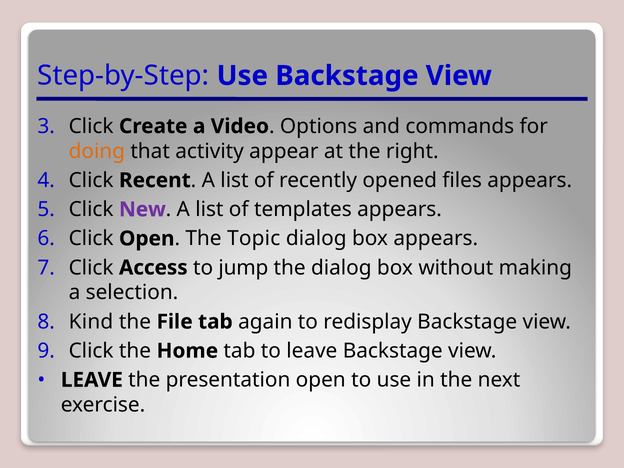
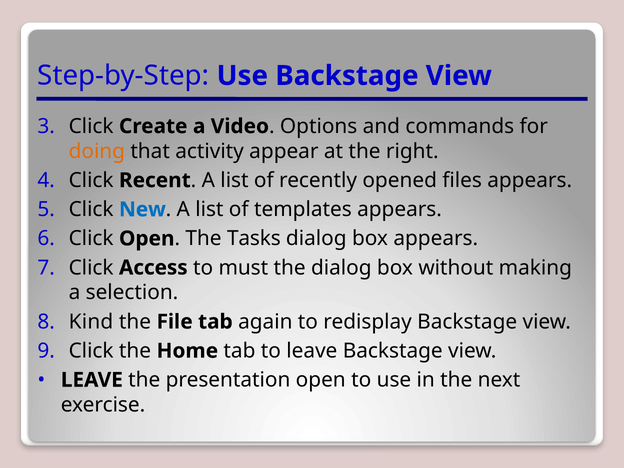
New colour: purple -> blue (142, 209)
Topic: Topic -> Tasks (254, 239)
jump: jump -> must (243, 268)
